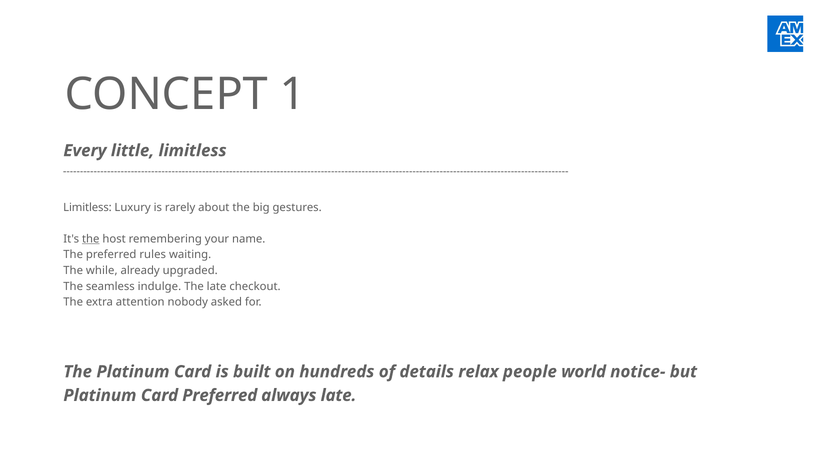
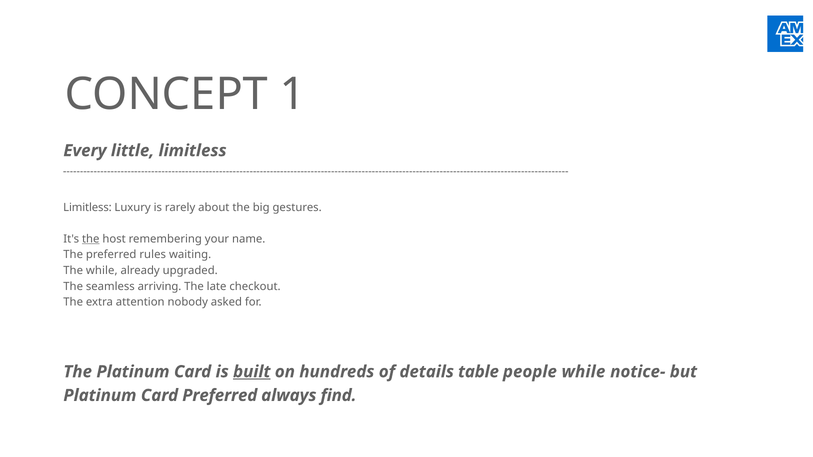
indulge: indulge -> arriving (160, 287)
built underline: none -> present (252, 372)
relax: relax -> table (479, 372)
people world: world -> while (583, 372)
always late: late -> find (338, 396)
